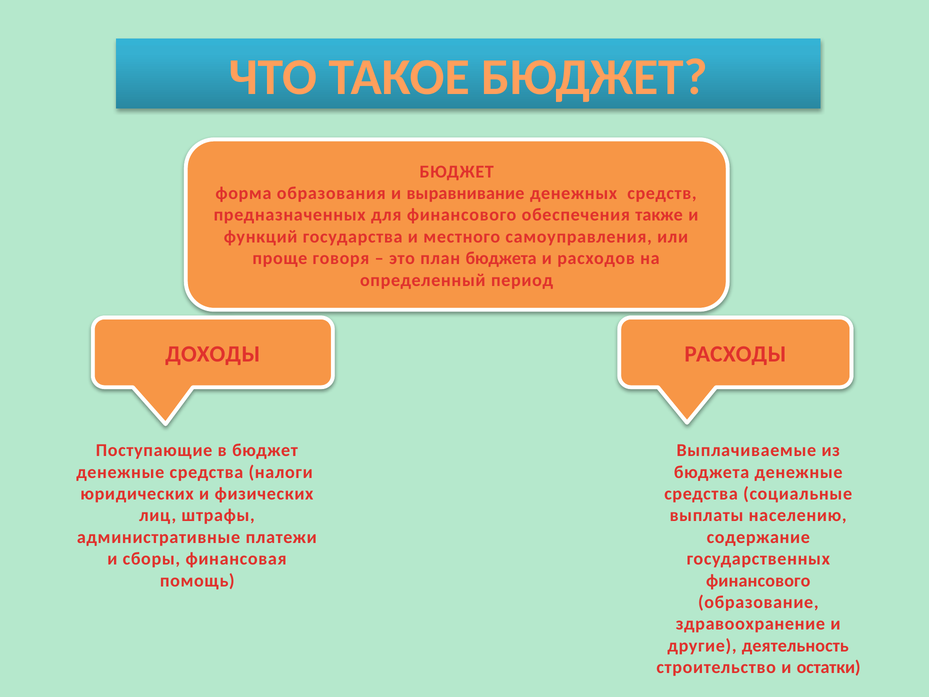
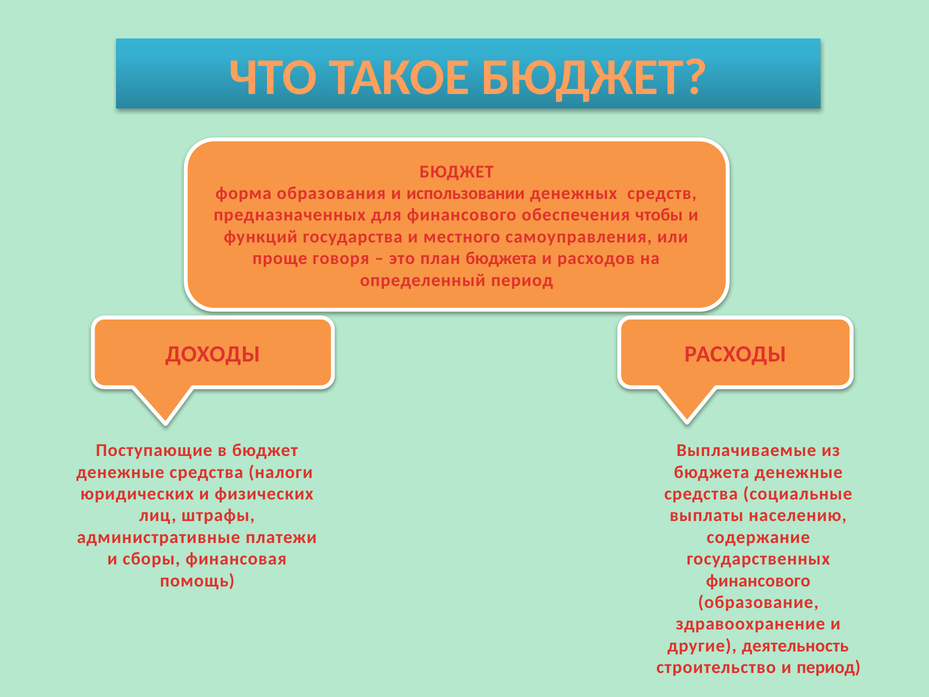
выравнивание: выравнивание -> использовании (466, 193)
также: также -> чтобы (659, 215)
и остатки: остатки -> период (829, 667)
